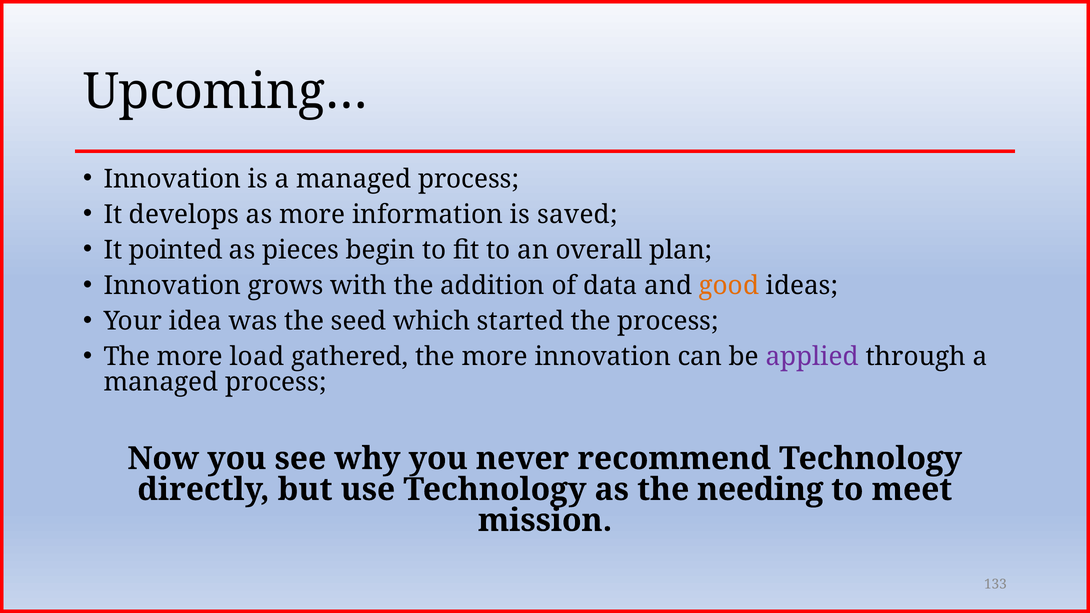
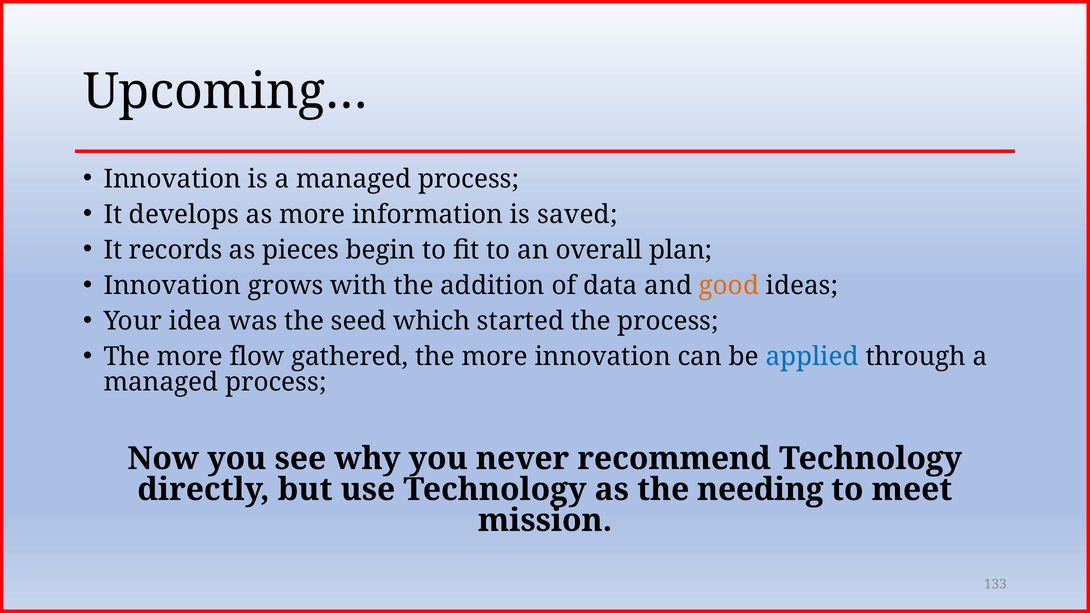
pointed: pointed -> records (176, 250)
load: load -> flow (257, 357)
applied colour: purple -> blue (812, 357)
